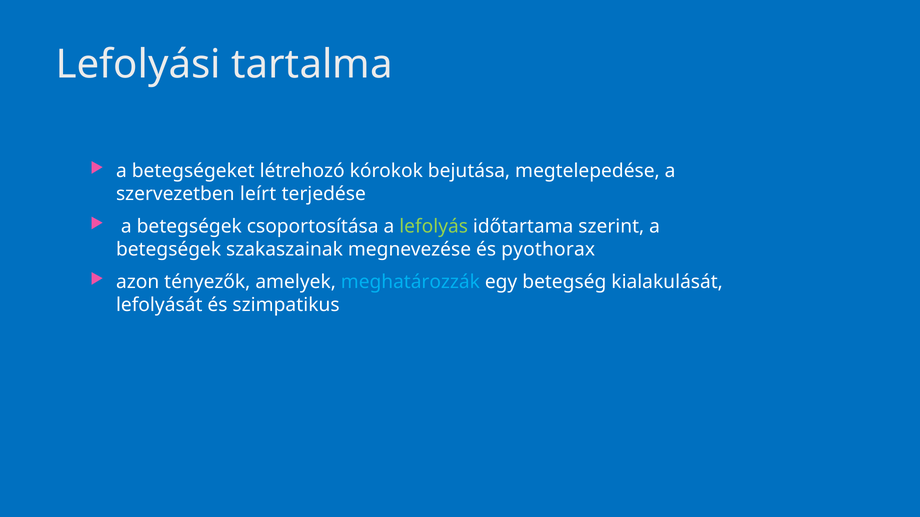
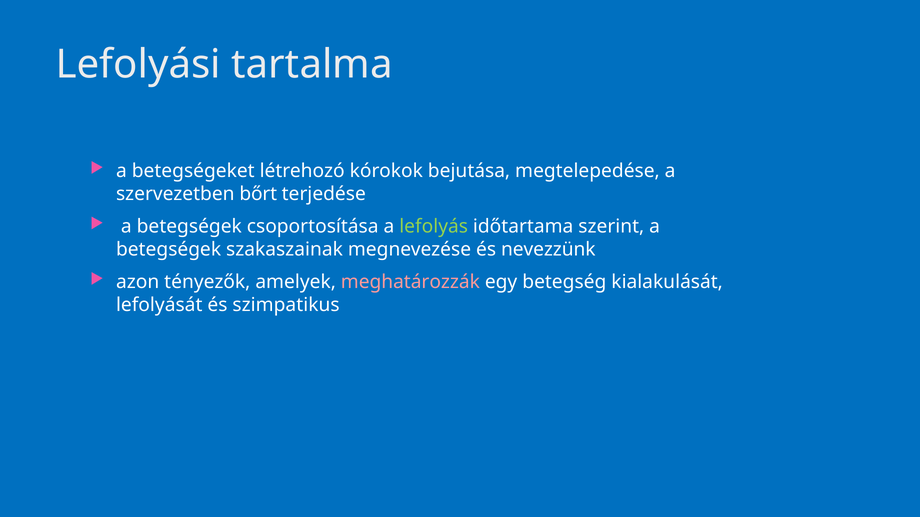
leírt: leírt -> bőrt (258, 194)
pyothorax: pyothorax -> nevezzünk (548, 250)
meghatározzák colour: light blue -> pink (410, 282)
